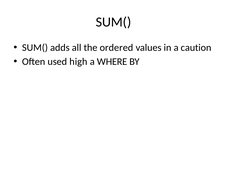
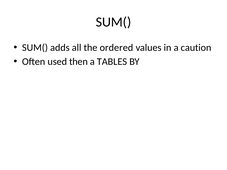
high: high -> then (79, 62)
WHERE: WHERE -> TABLES (112, 62)
